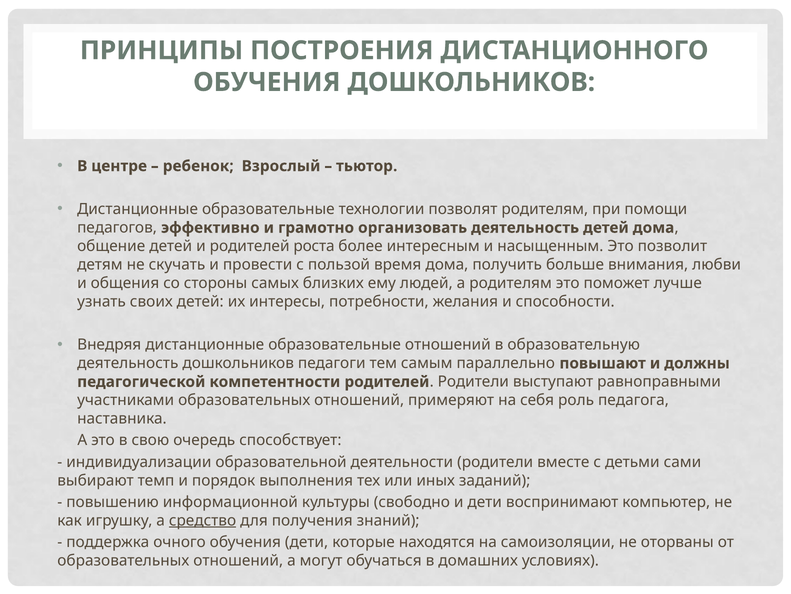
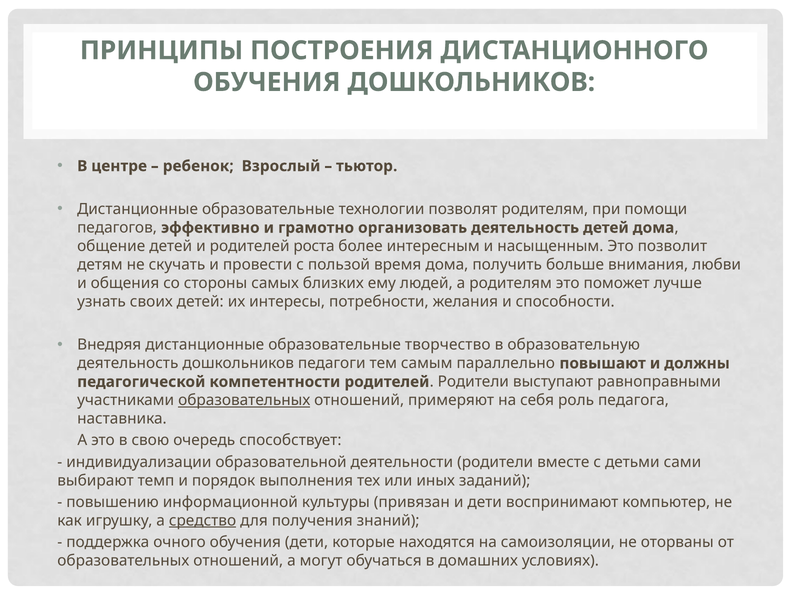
образовательные отношений: отношений -> творчество (448, 344)
образовательных underline: none -> present (244, 400)
свободно: свободно -> привязан (412, 501)
